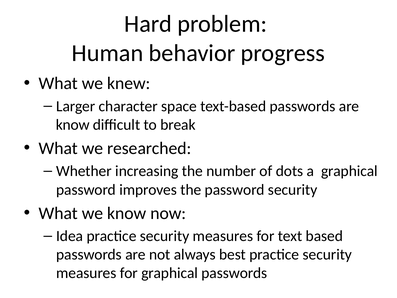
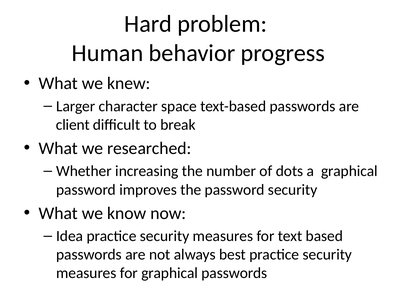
know: know -> client (73, 125)
